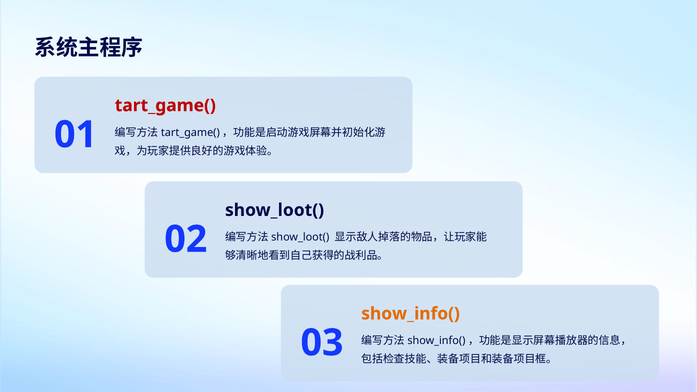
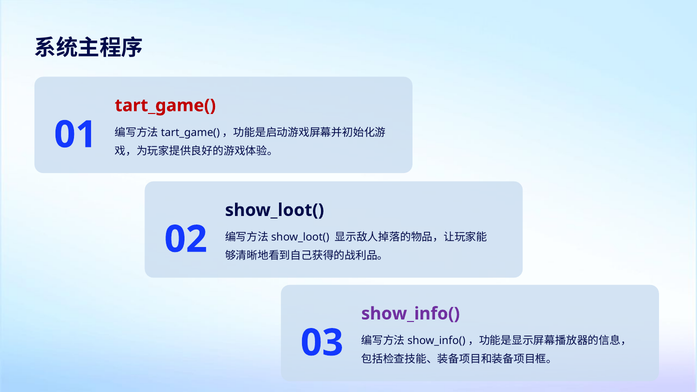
show_info( colour: orange -> purple (411, 314)
